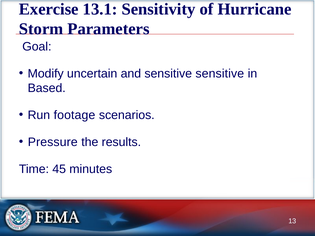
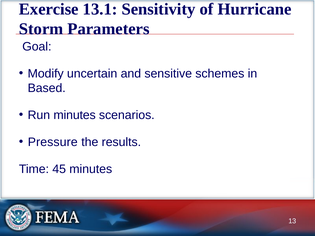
sensitive sensitive: sensitive -> schemes (220, 74)
Run footage: footage -> minutes (75, 115)
